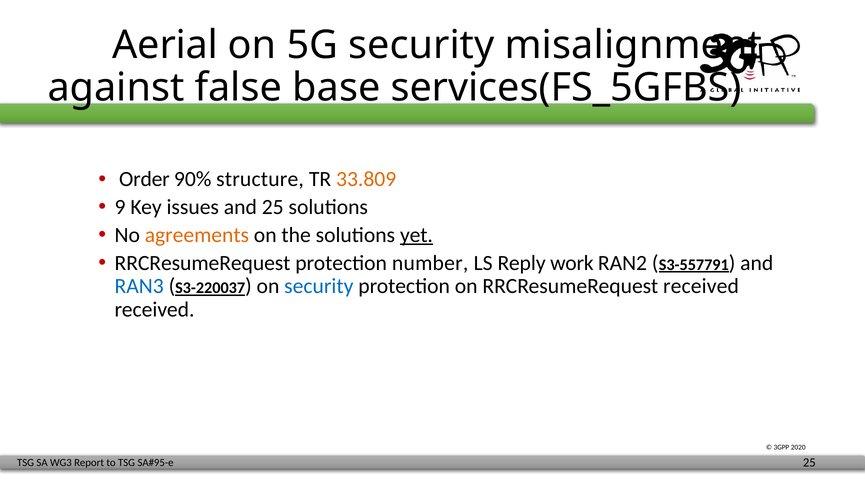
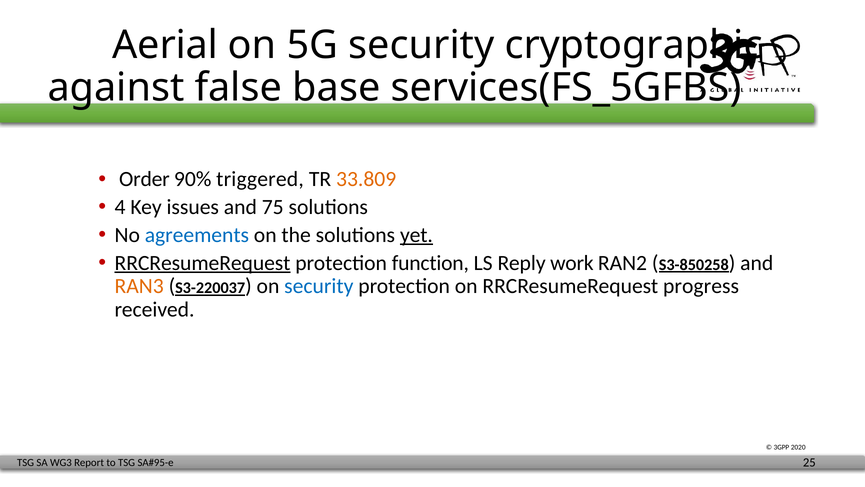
misalignment: misalignment -> cryptographic (634, 45)
structure: structure -> triggered (260, 179)
9: 9 -> 4 (120, 207)
and 25: 25 -> 75 (273, 207)
agreements colour: orange -> blue (197, 235)
RRCResumeRequest underline: none -> present (203, 263)
number: number -> function (430, 263)
S3-557791: S3-557791 -> S3-850258 (694, 264)
RAN3 colour: blue -> orange (139, 286)
RRCResumeRequest received: received -> progress (701, 286)
